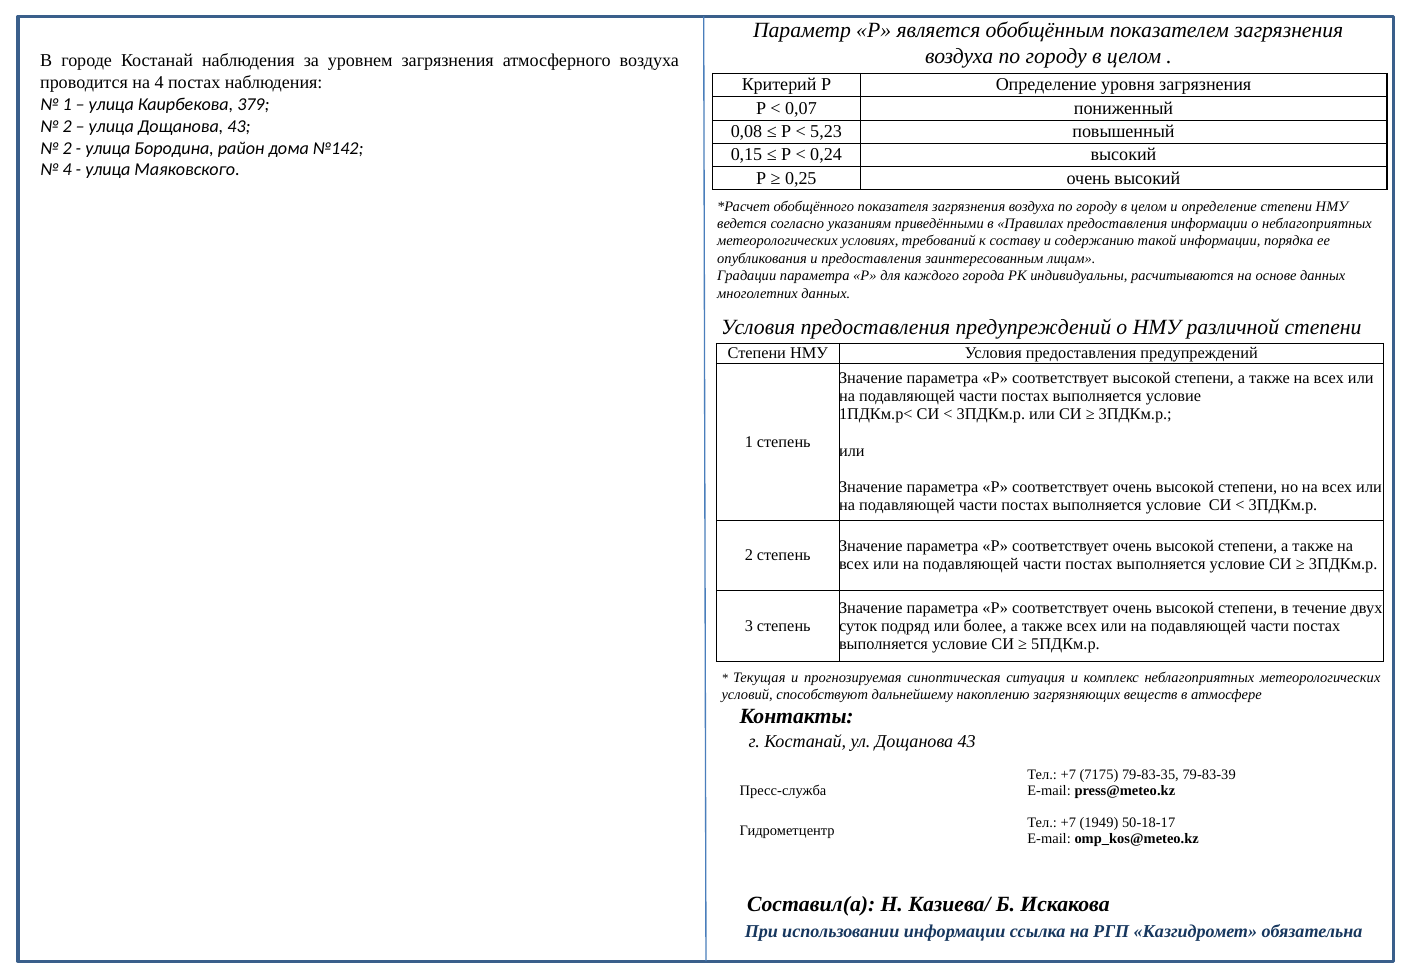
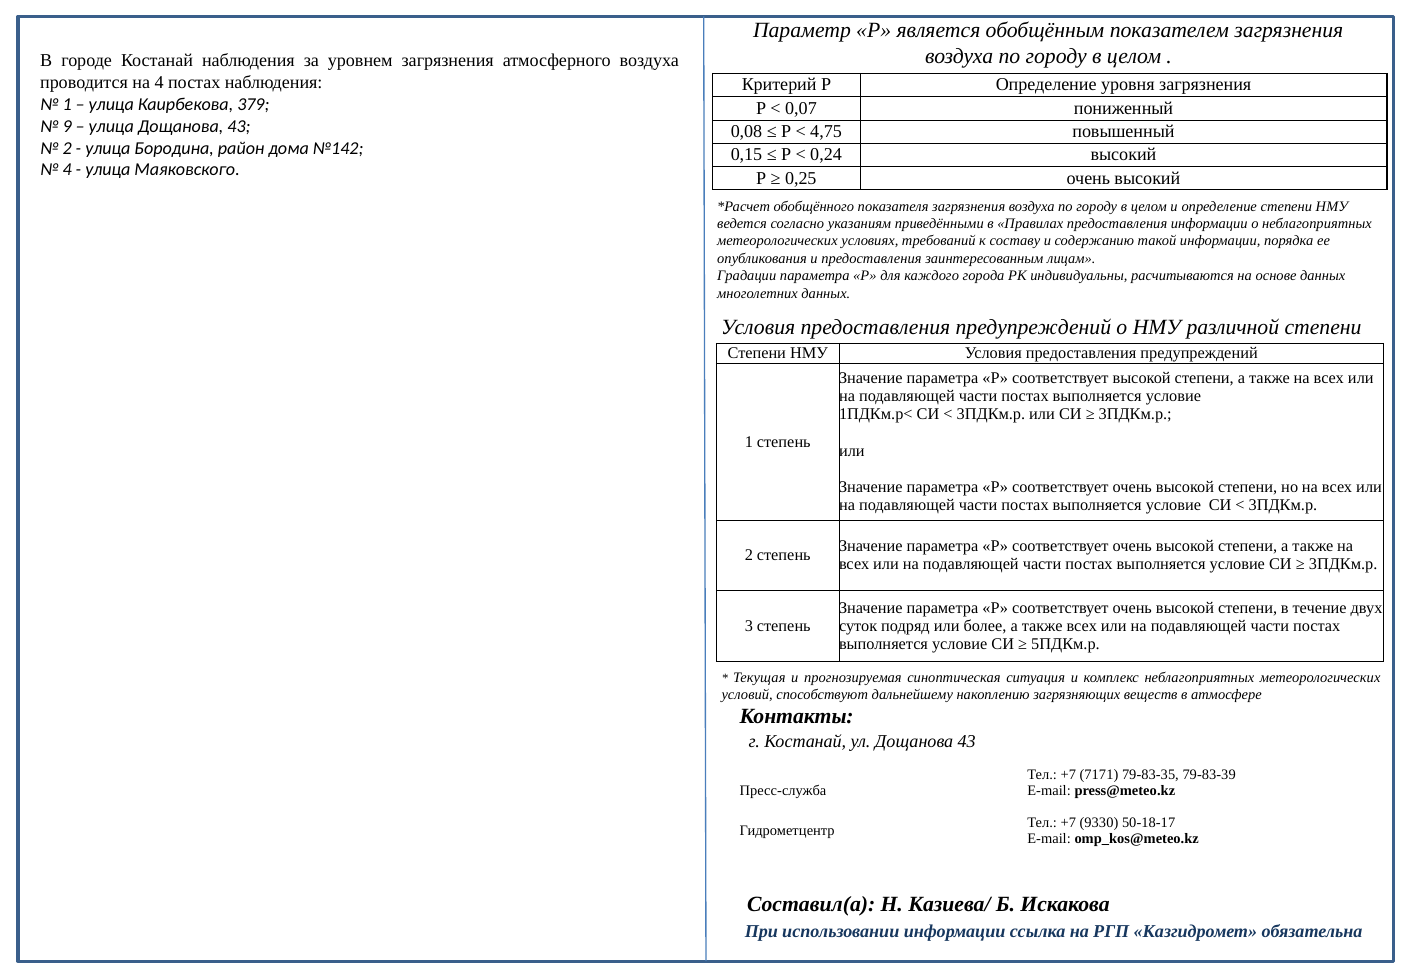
2: 2 -> 9 (67, 126)
5,23: 5,23 -> 4,75 (826, 131)
7175: 7175 -> 7171 (1099, 775)
1949: 1949 -> 9330 (1099, 822)
